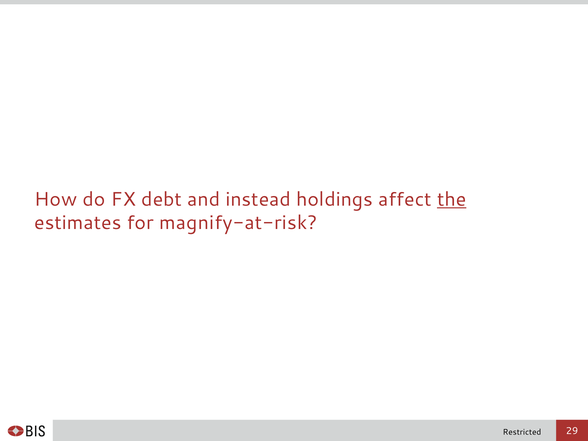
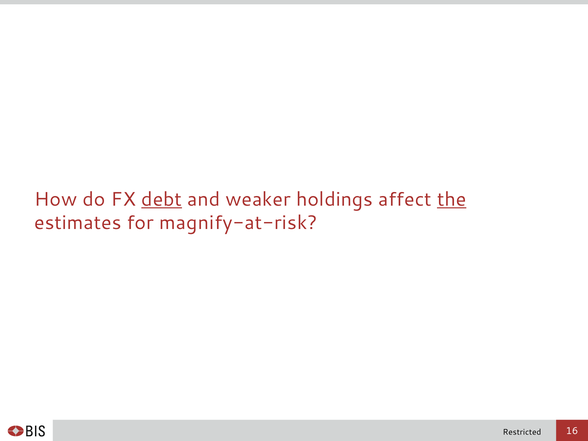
debt underline: none -> present (162, 199)
instead: instead -> weaker (258, 199)
29: 29 -> 16 (572, 431)
